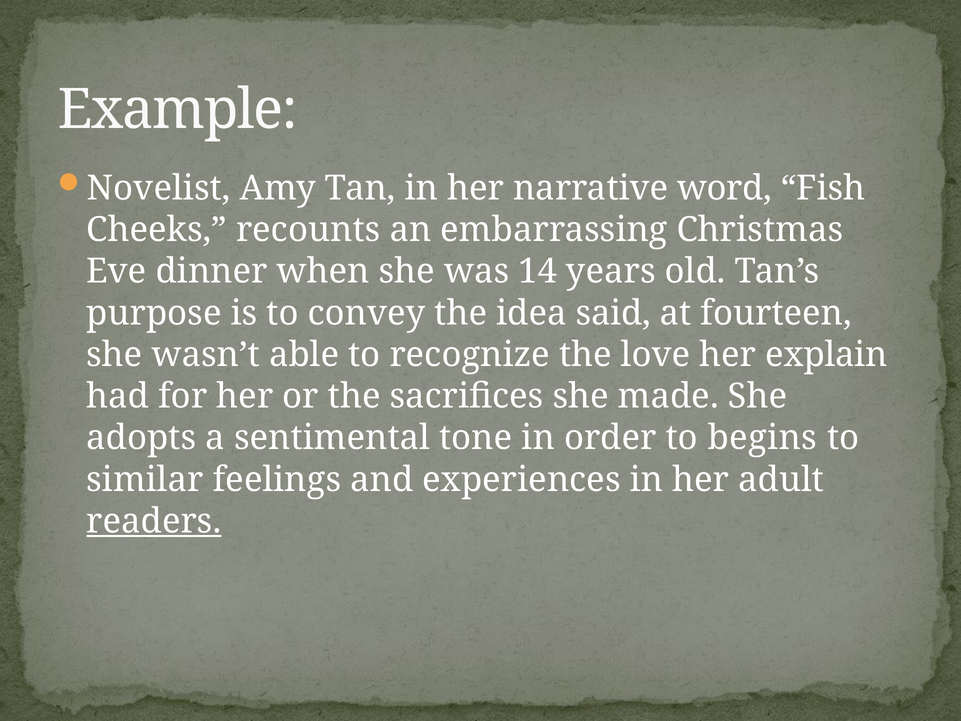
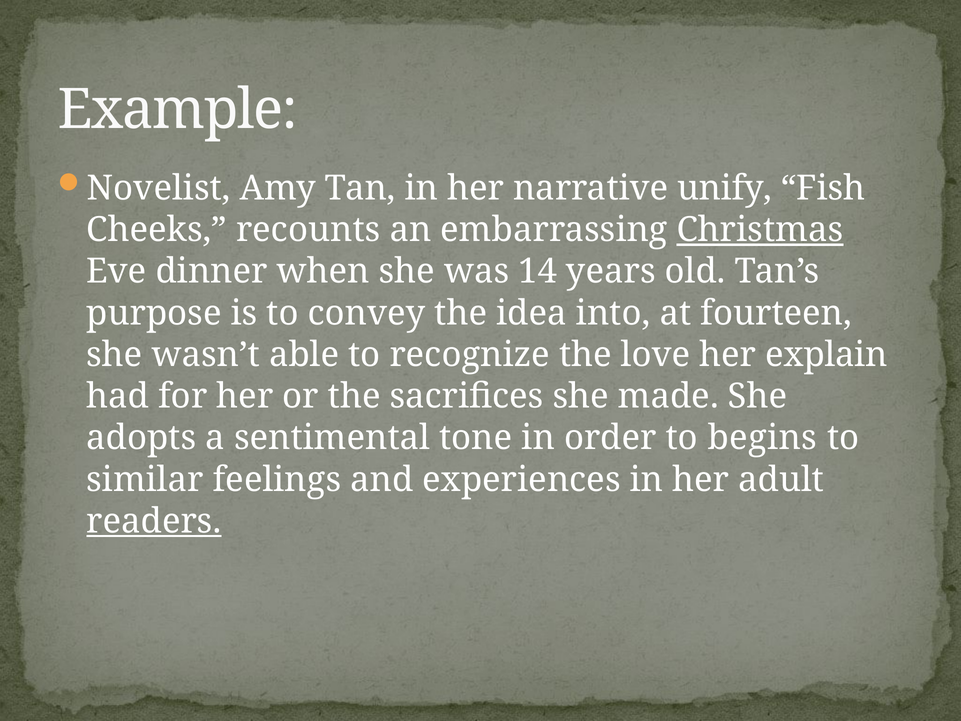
word: word -> unify (725, 188)
Christmas underline: none -> present (760, 230)
said: said -> into (613, 313)
